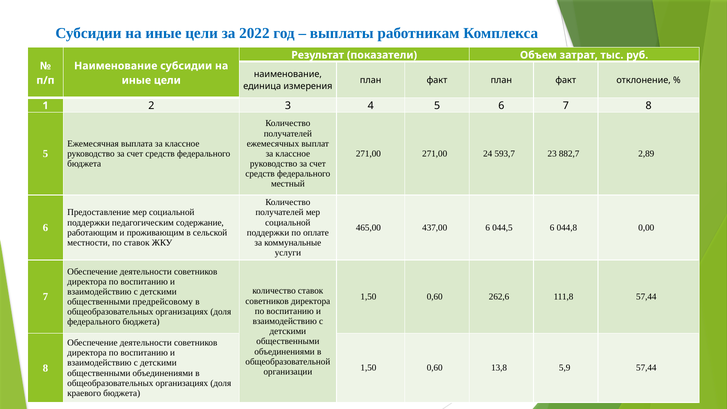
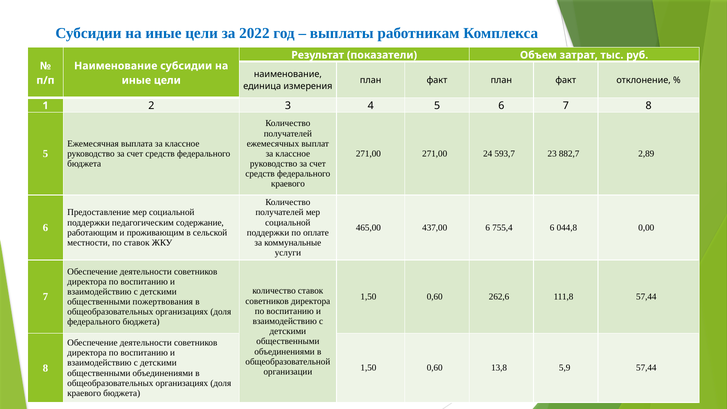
местный: местный -> краевого (288, 184)
044,5: 044,5 -> 755,4 (502, 228)
предрейсовому: предрейсовому -> пожертвования (163, 302)
